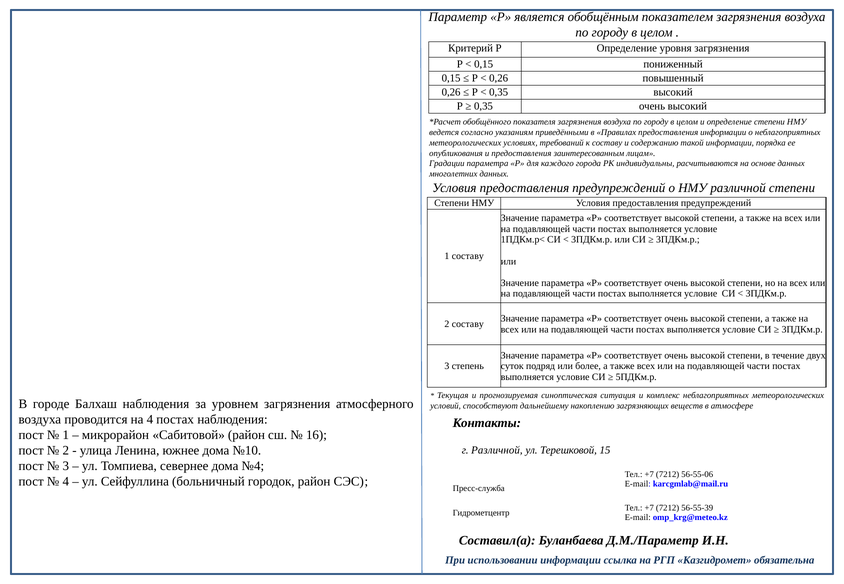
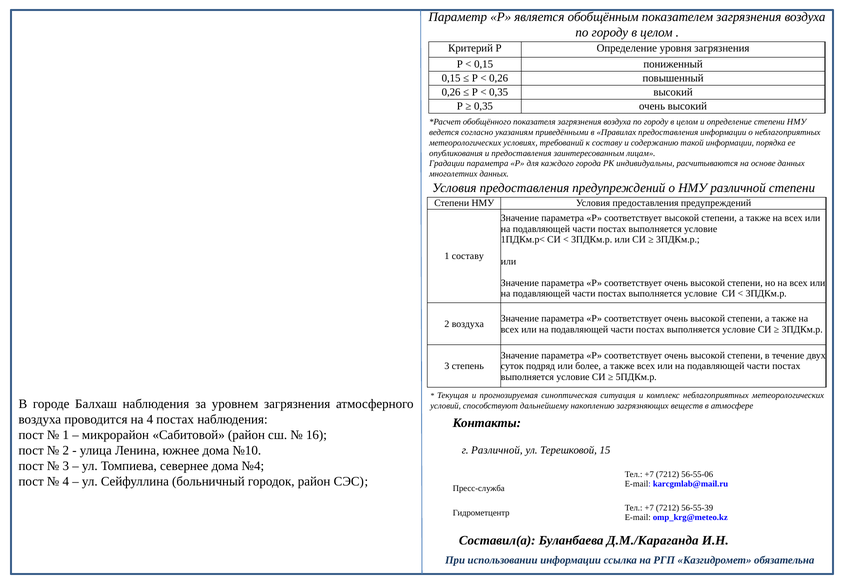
2 составу: составу -> воздуха (468, 324)
Д.М./Параметр: Д.М./Параметр -> Д.М./Караганда (653, 541)
